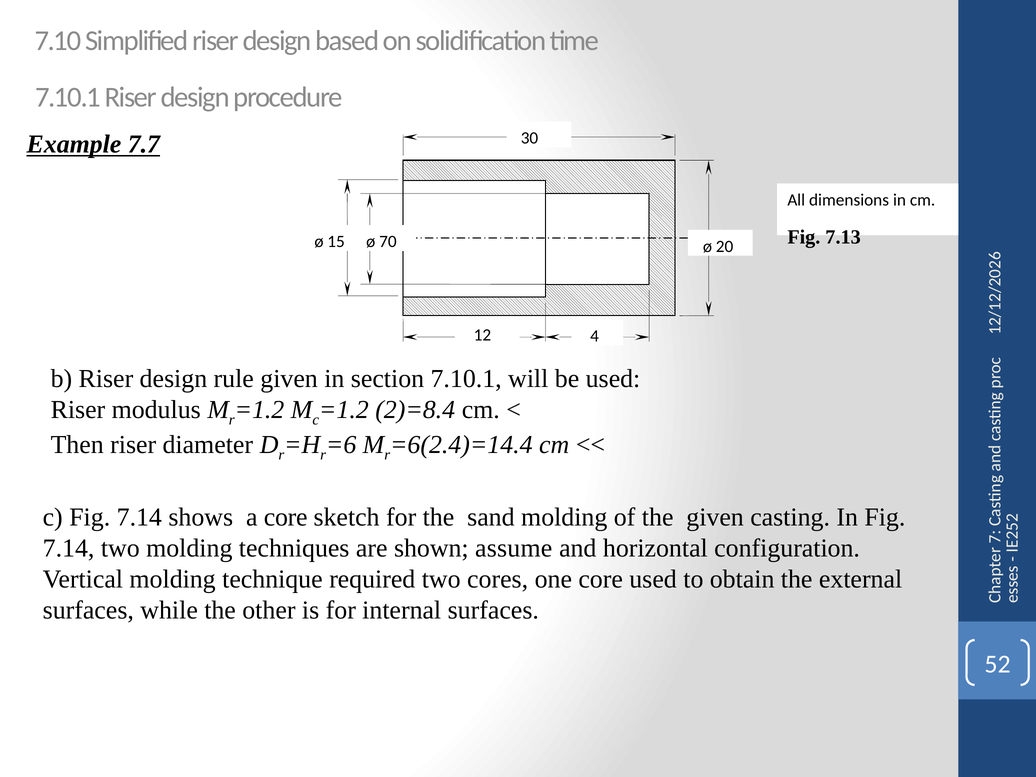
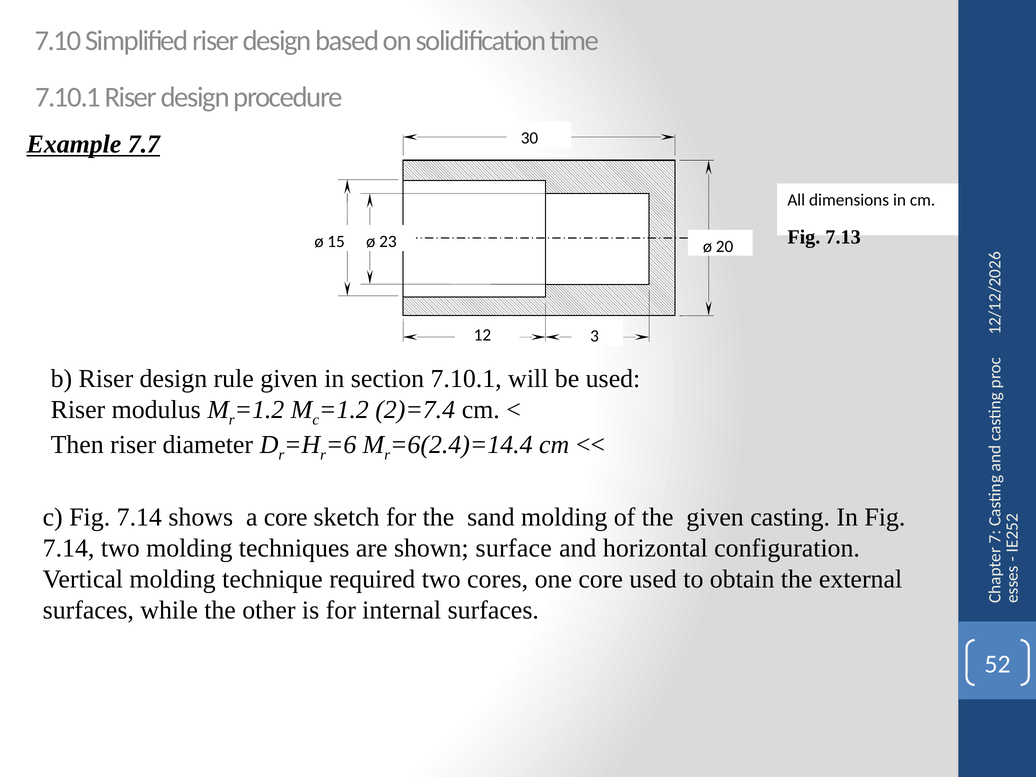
70: 70 -> 23 (388, 242)
4: 4 -> 3 (595, 336)
2)=8.4: 2)=8.4 -> 2)=7.4 (415, 410)
assume: assume -> surface (514, 548)
